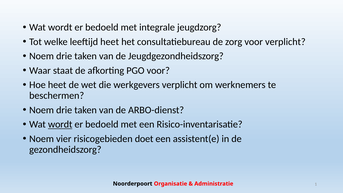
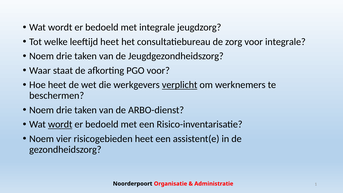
voor verplicht: verplicht -> integrale (285, 42)
verplicht underline: none -> present (180, 85)
risicogebieden doet: doet -> heet (144, 139)
